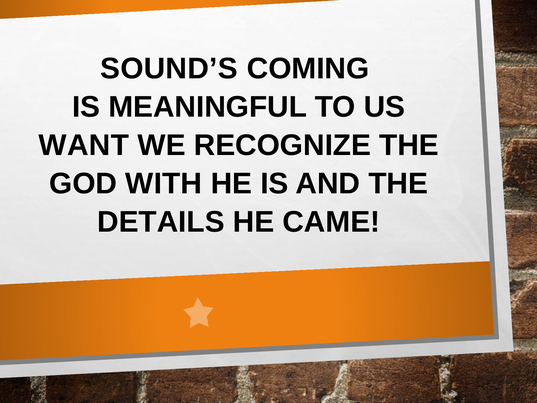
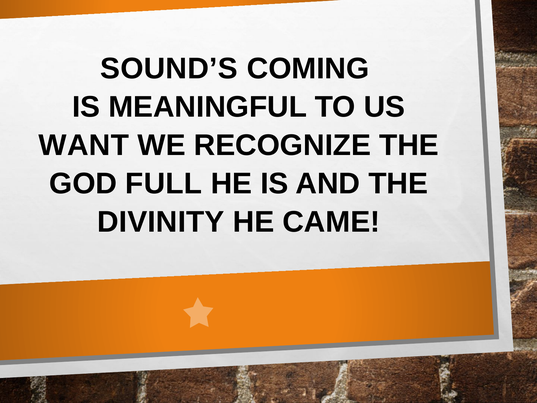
WITH: WITH -> FULL (164, 183)
DETAILS: DETAILS -> DIVINITY (161, 222)
